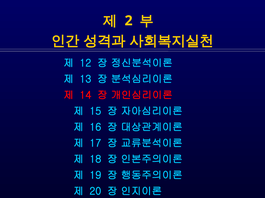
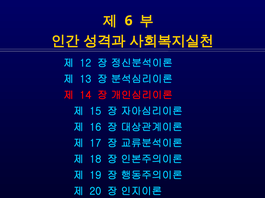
2: 2 -> 6 (129, 21)
